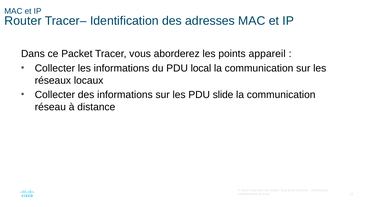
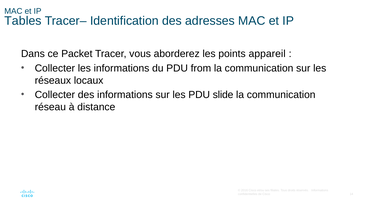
Router: Router -> Tables (23, 21)
local: local -> from (201, 68)
